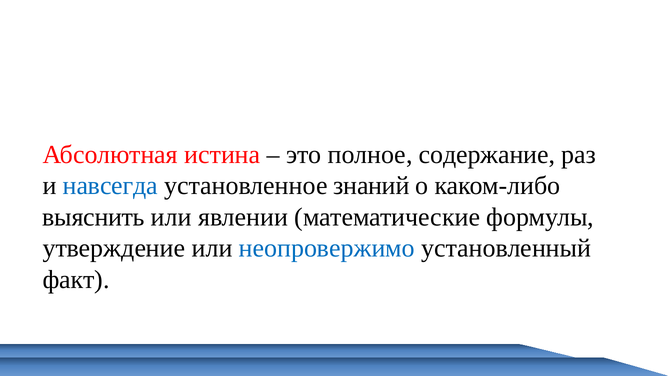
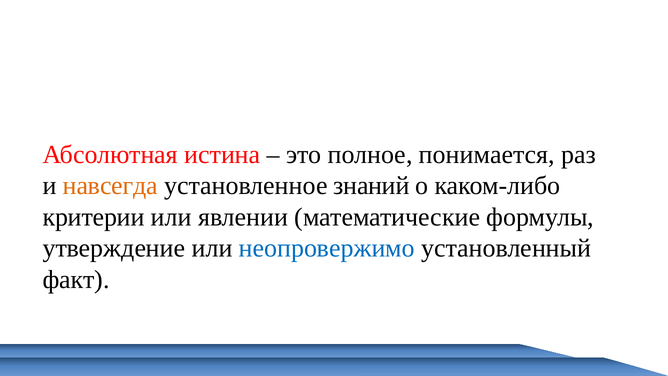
содержание: содержание -> понимается (487, 155)
навсегда colour: blue -> orange (110, 186)
выяснить: выяснить -> критерии (94, 217)
